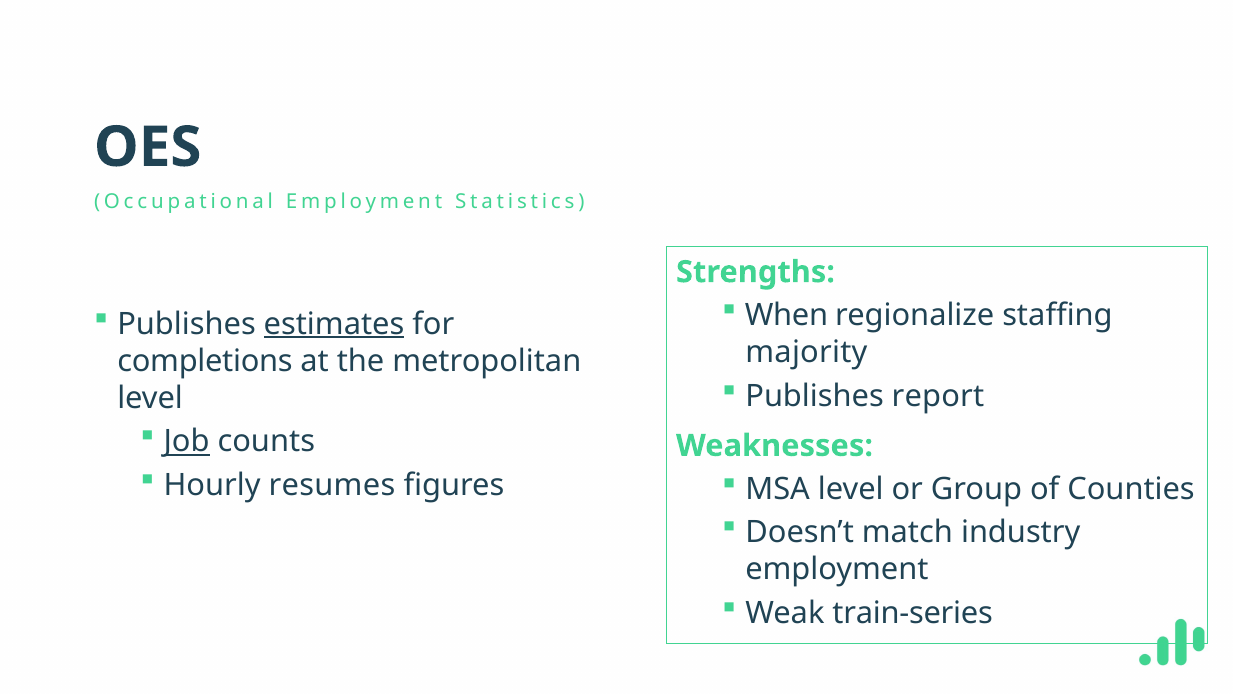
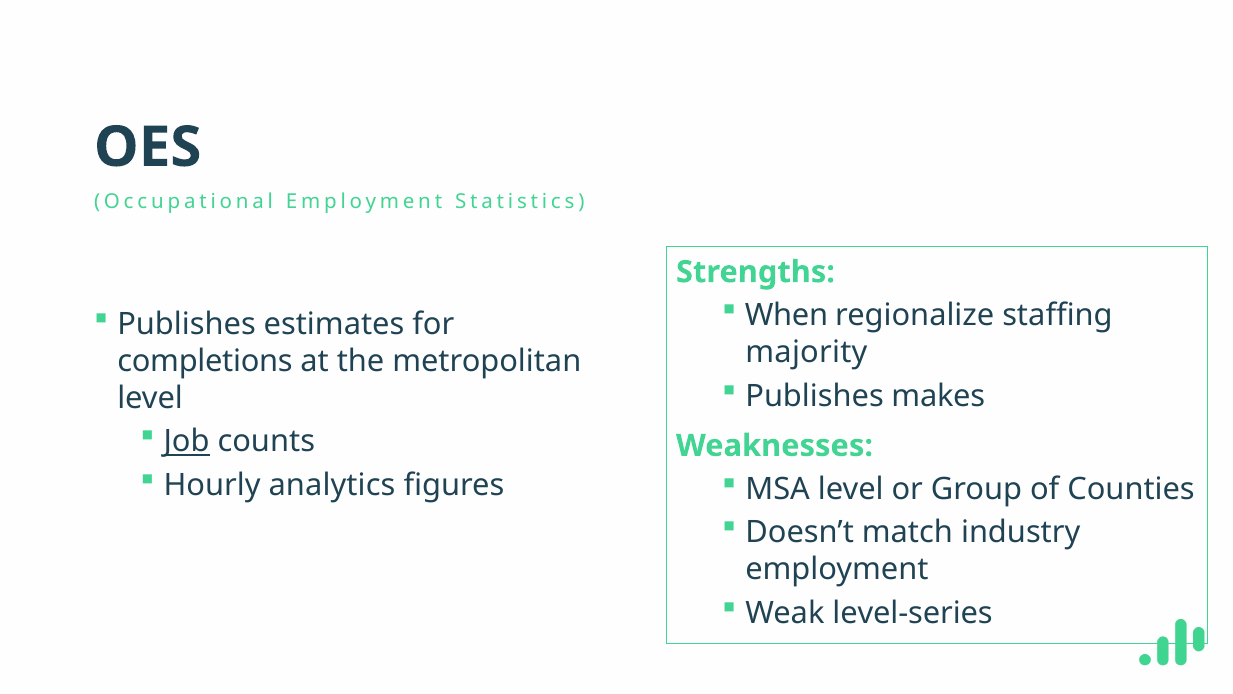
estimates underline: present -> none (334, 324)
report: report -> makes (938, 396)
resumes: resumes -> analytics (332, 485)
train-series: train-series -> level-series (913, 613)
